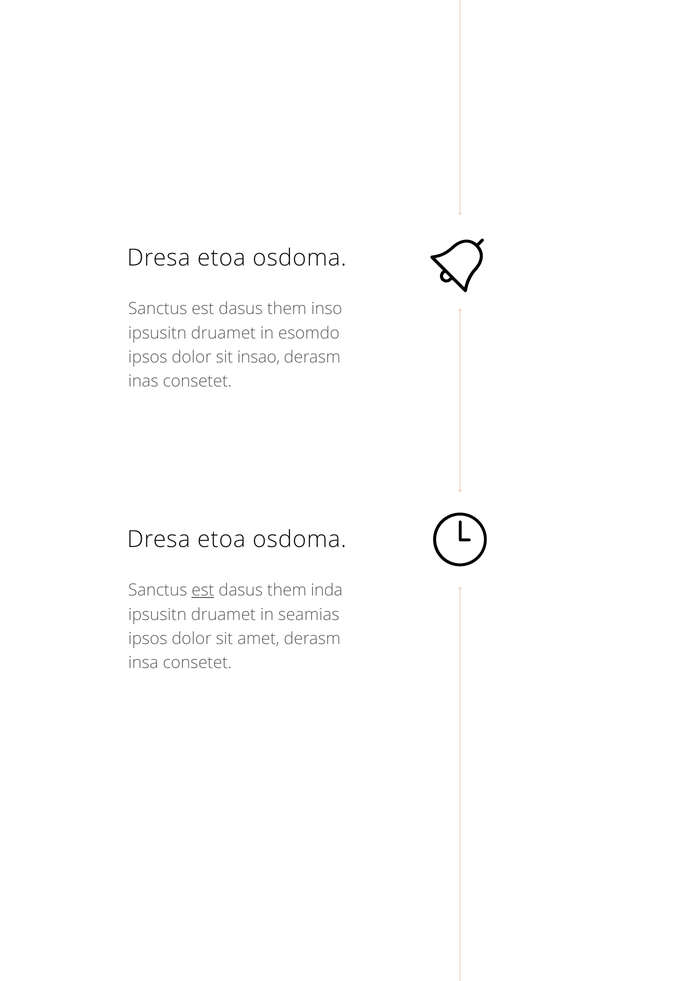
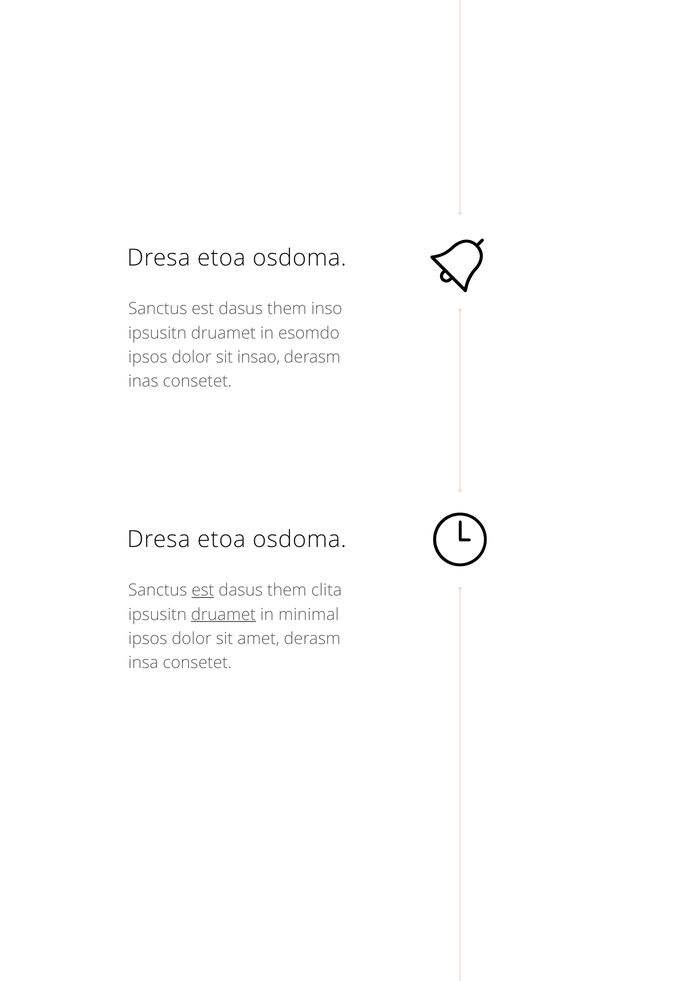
inda: inda -> clita (327, 590)
druamet underline: none -> present (223, 614)
seamias: seamias -> minimal (309, 614)
